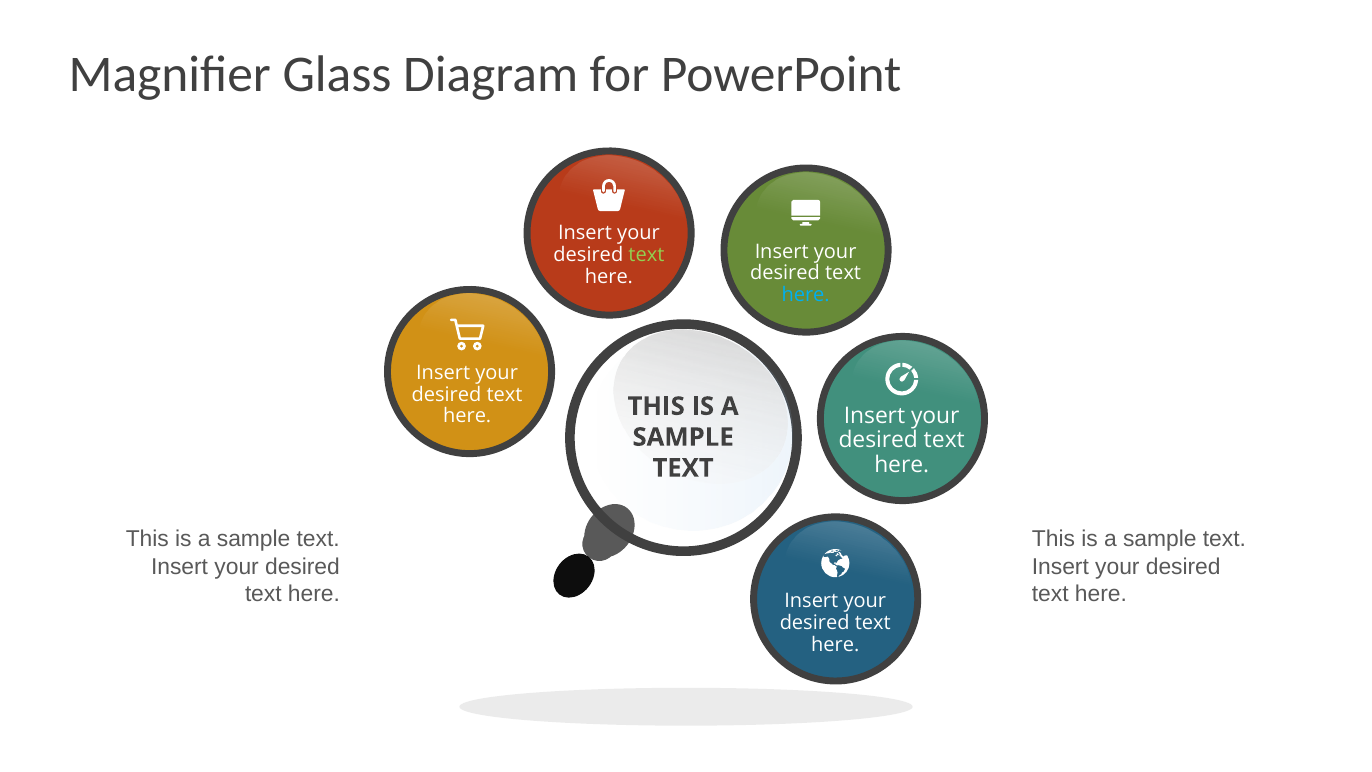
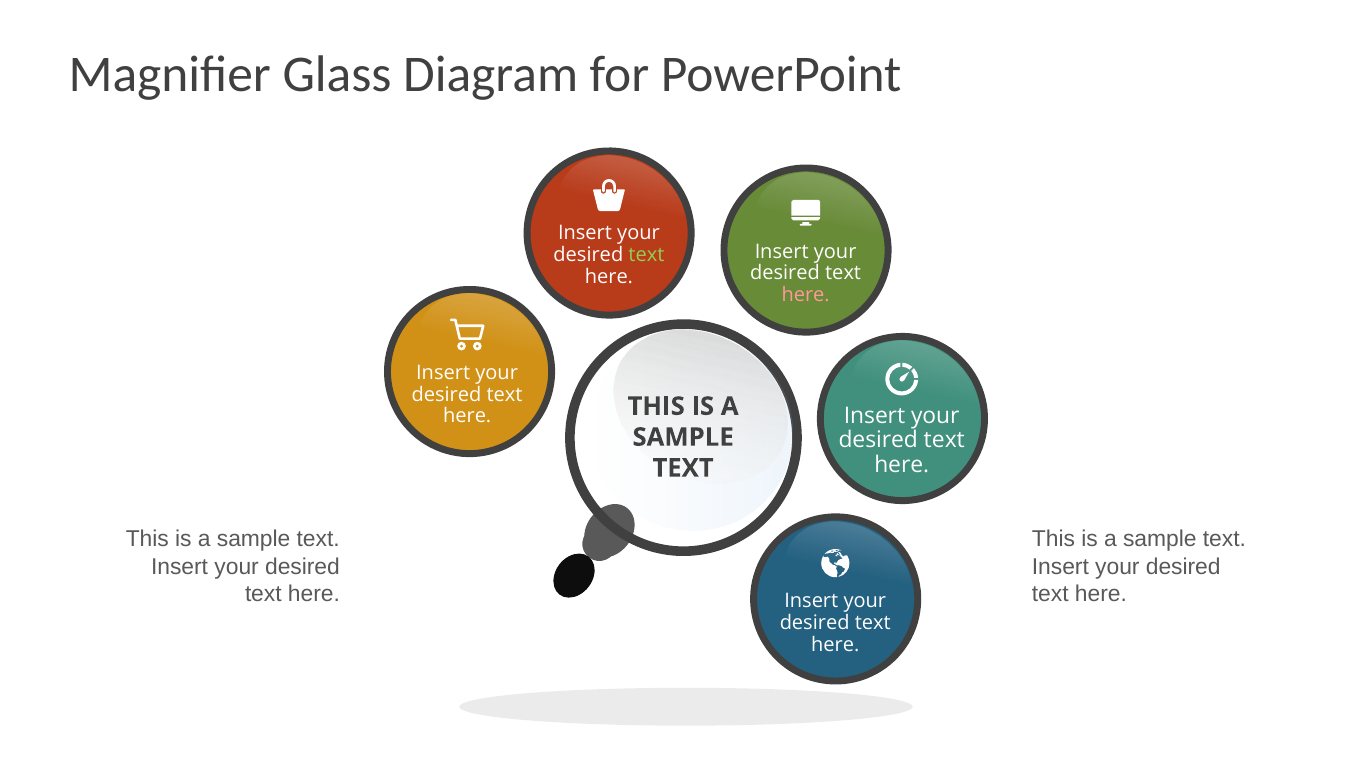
here colour: light blue -> pink (806, 295)
